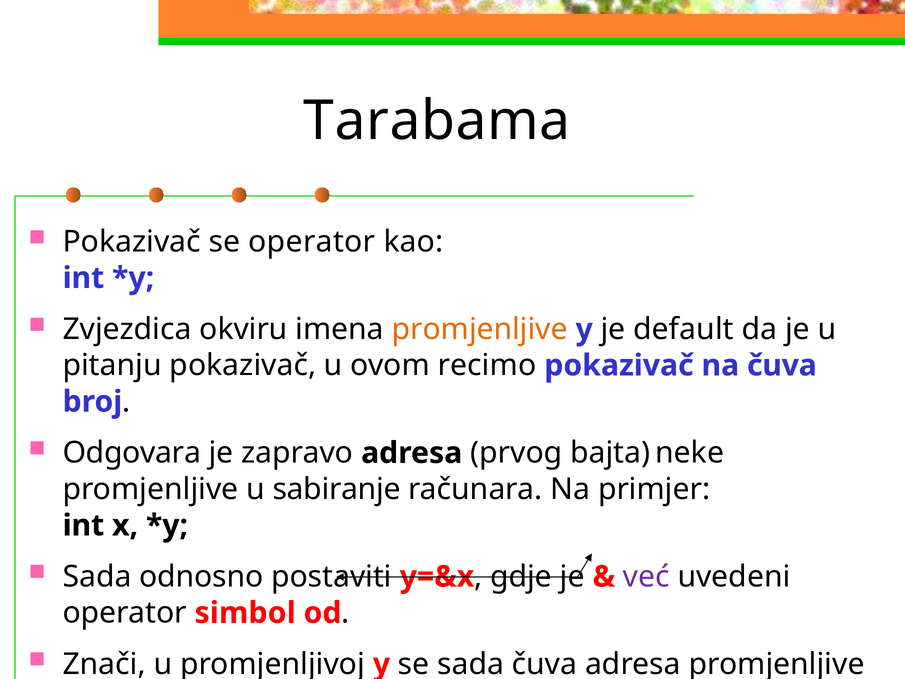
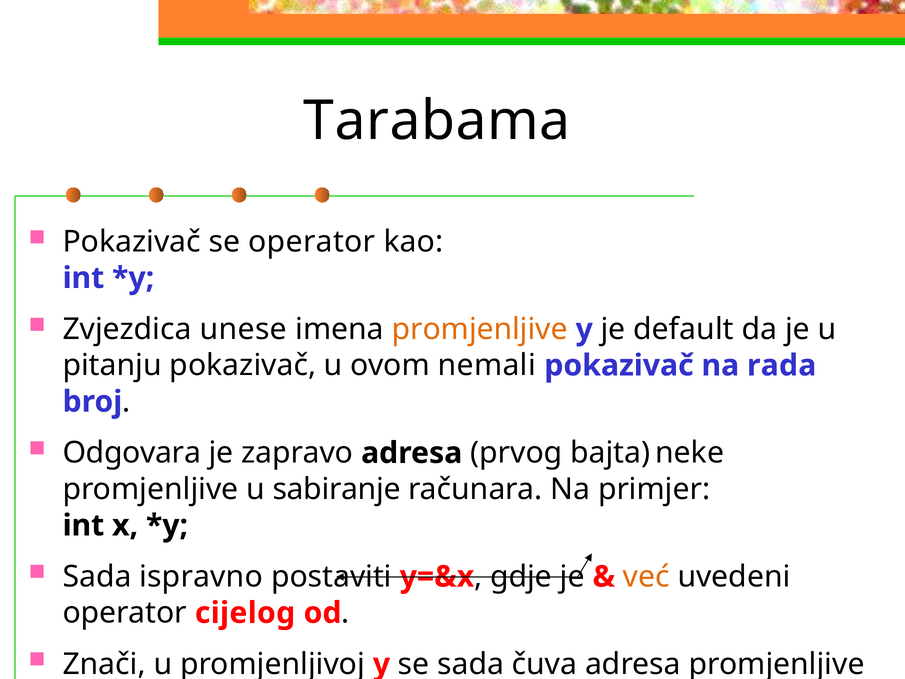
okviru: okviru -> unese (243, 329)
recimo: recimo -> nemali (487, 365)
na čuva: čuva -> rada (782, 365)
odnosno: odnosno -> ispravno (201, 577)
već colour: purple -> orange (646, 577)
simbol: simbol -> cijelog (245, 613)
